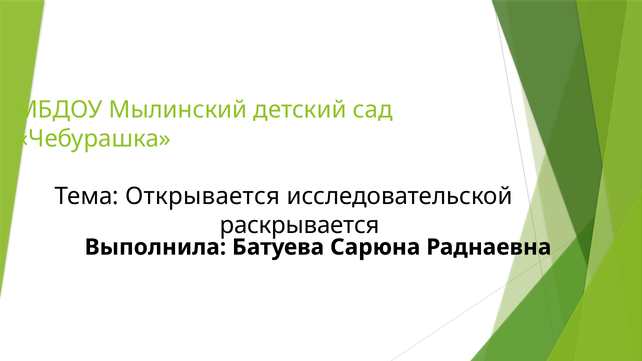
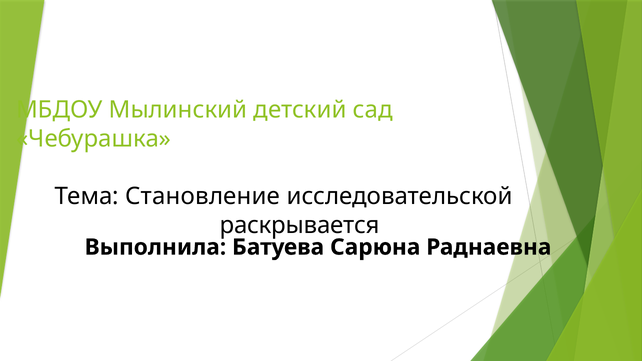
Открывается: Открывается -> Становление (203, 197)
